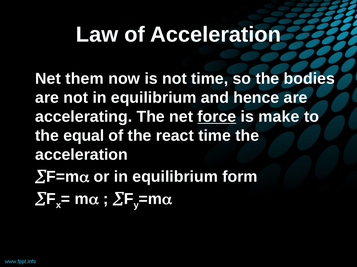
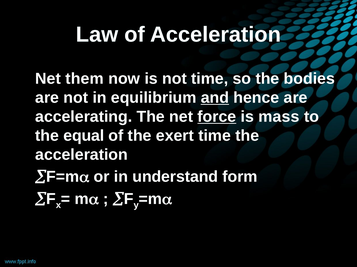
and underline: none -> present (215, 98)
make: make -> mass (279, 117)
react: react -> exert (175, 136)
or in equilibrium: equilibrium -> understand (175, 177)
